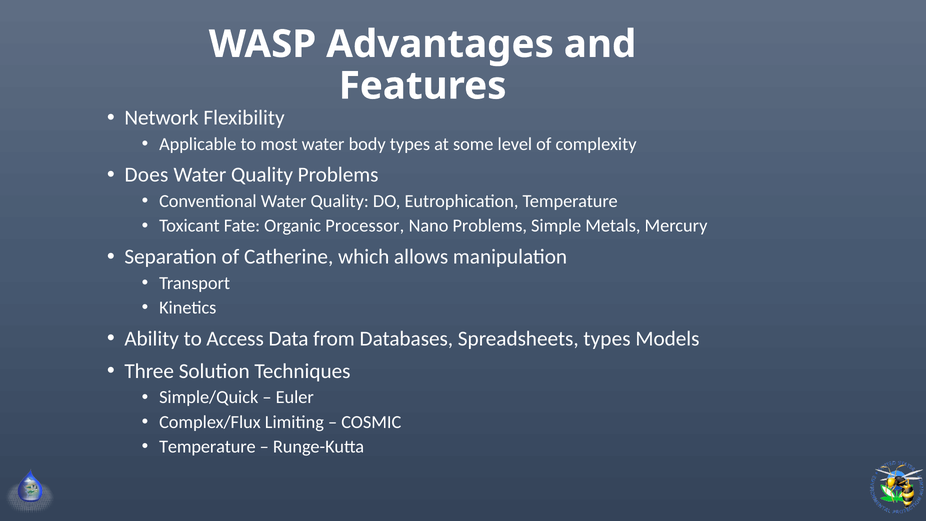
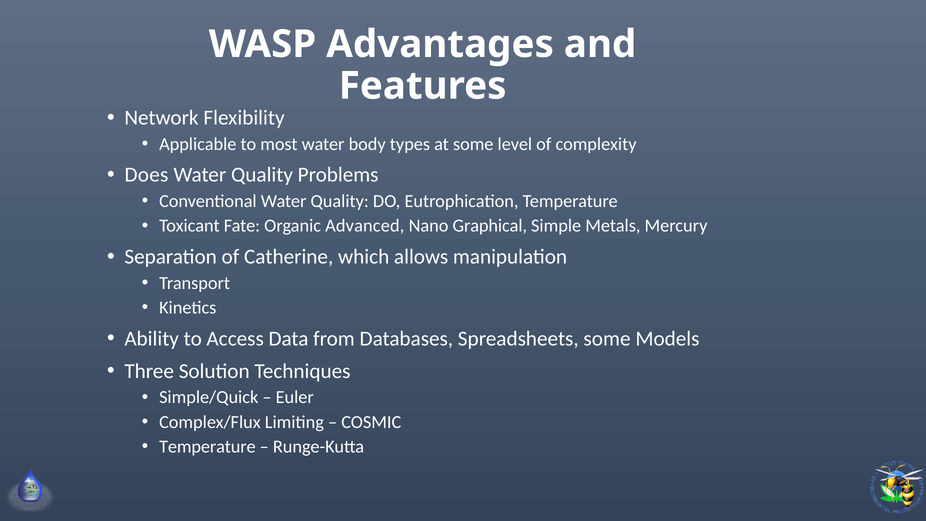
Processor: Processor -> Advanced (365, 226)
Nano Problems: Problems -> Graphical (490, 226)
Spreadsheets types: types -> some (607, 338)
